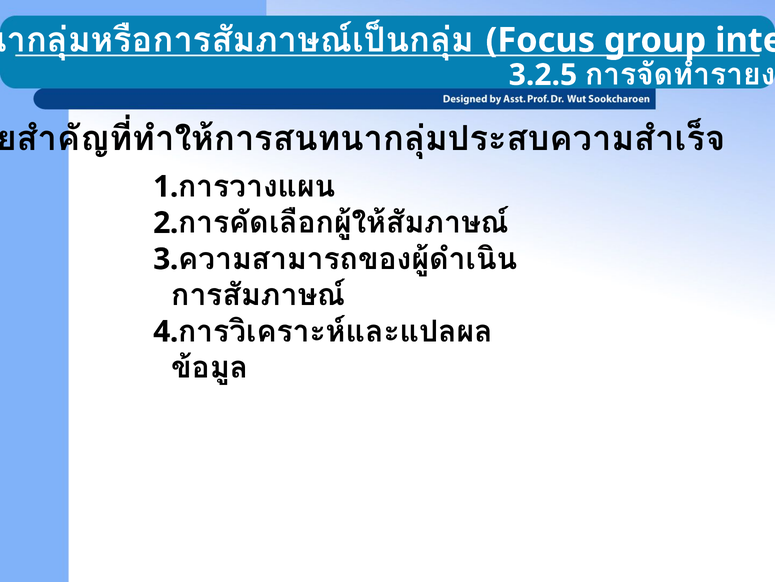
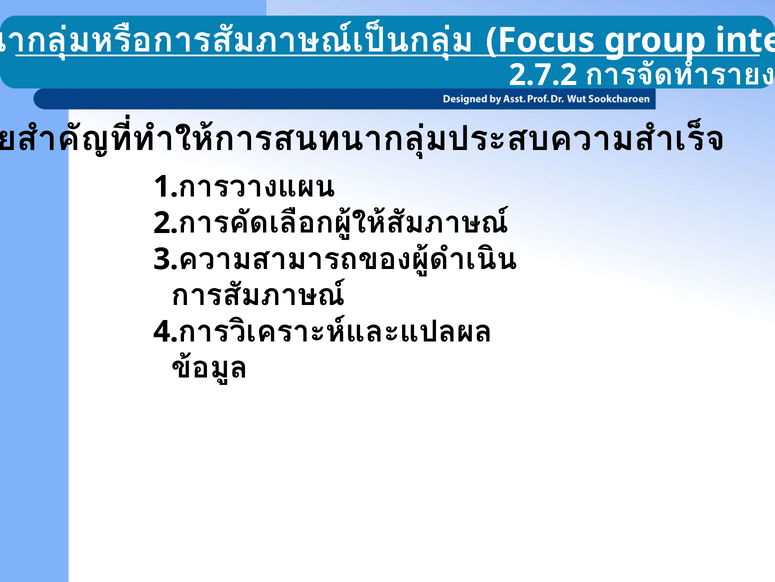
3.2.5: 3.2.5 -> 2.7.2 (543, 75)
